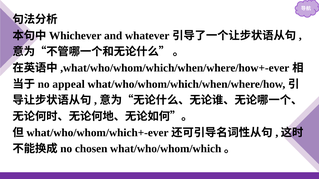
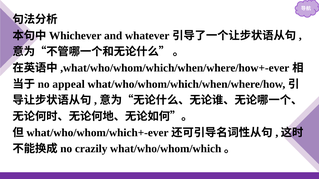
chosen: chosen -> crazily (91, 149)
